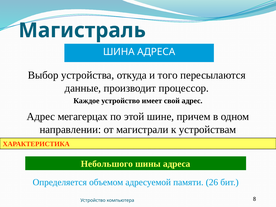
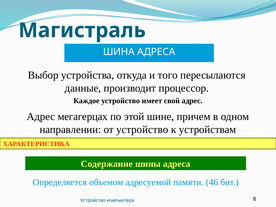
от магистрали: магистрали -> устройство (142, 130)
Небольшого: Небольшого -> Содержание (107, 164)
26: 26 -> 46 (212, 182)
